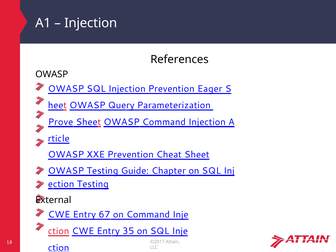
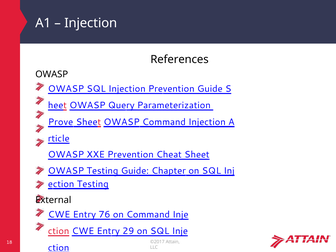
Prevention Eager: Eager -> Guide (210, 89)
67: 67 -> 76 (104, 215)
35: 35 -> 29 (128, 231)
